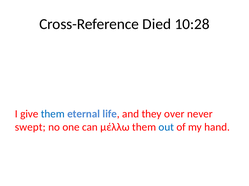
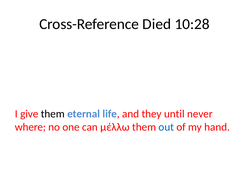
them colour: blue -> black (53, 114)
over: over -> until (174, 114)
swept: swept -> where (30, 128)
